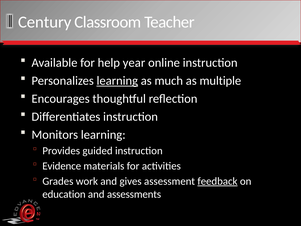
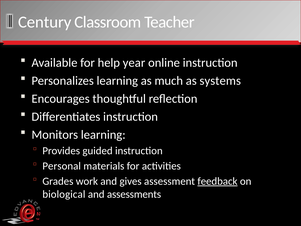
learning underline: present -> none (117, 81)
multiple: multiple -> systems (220, 81)
Evidence: Evidence -> Personal (62, 166)
education: education -> biological (64, 194)
